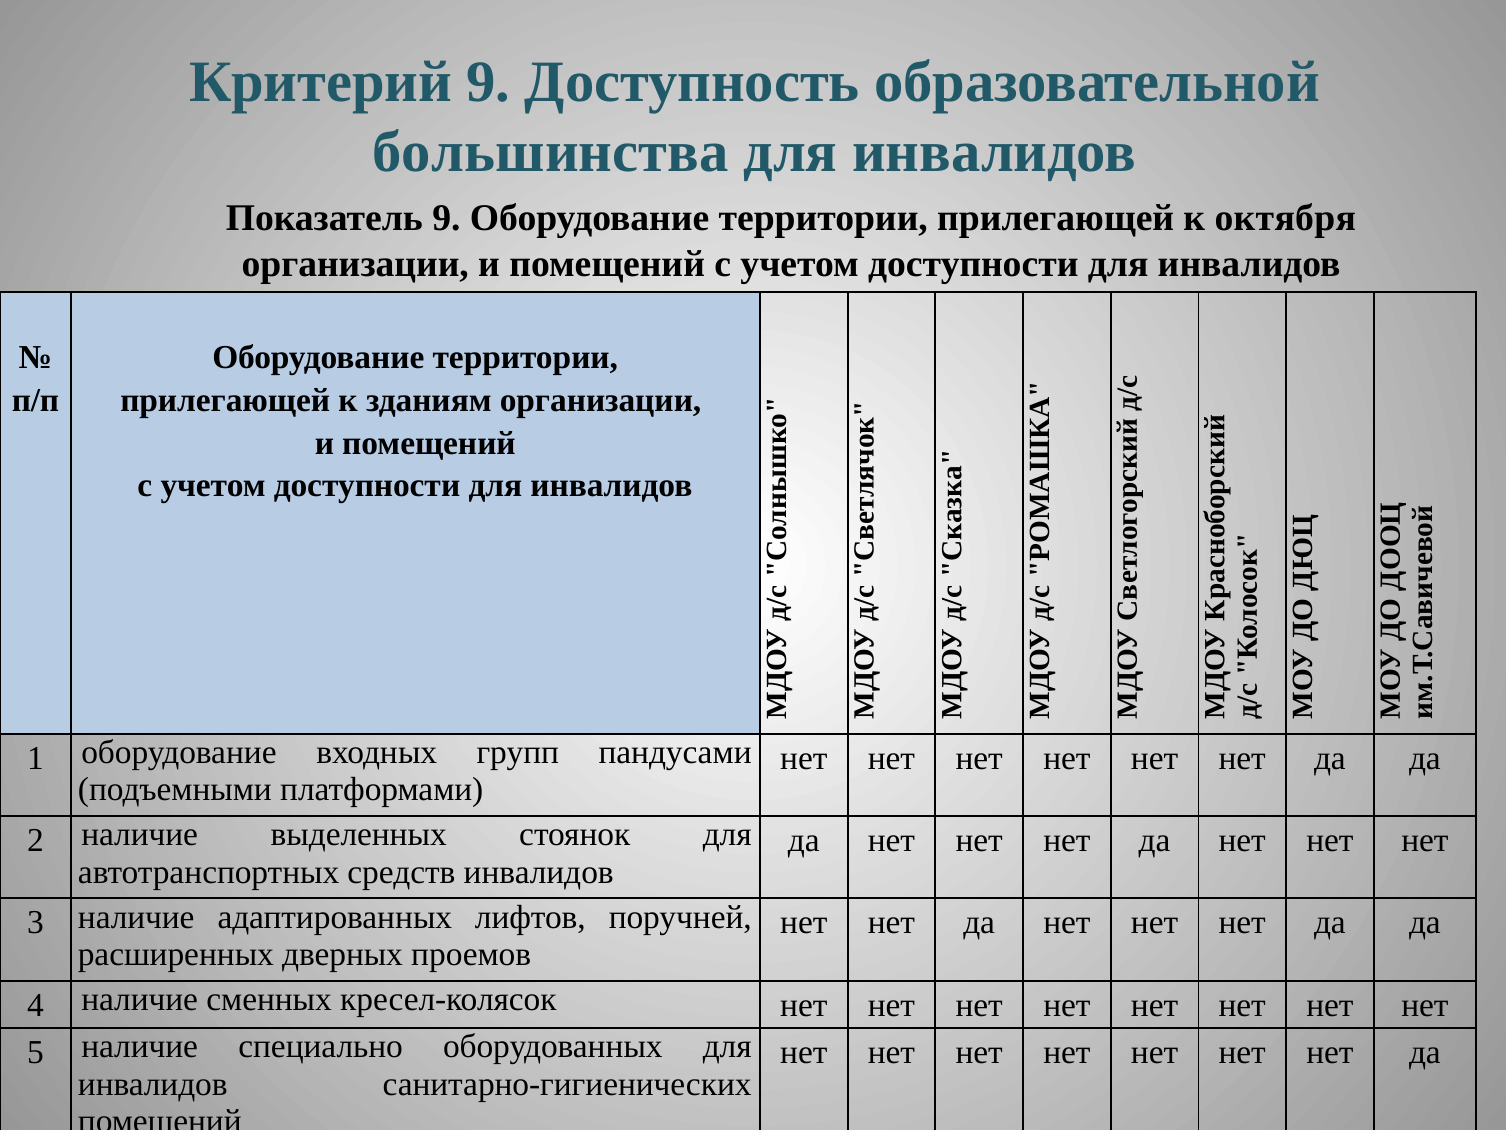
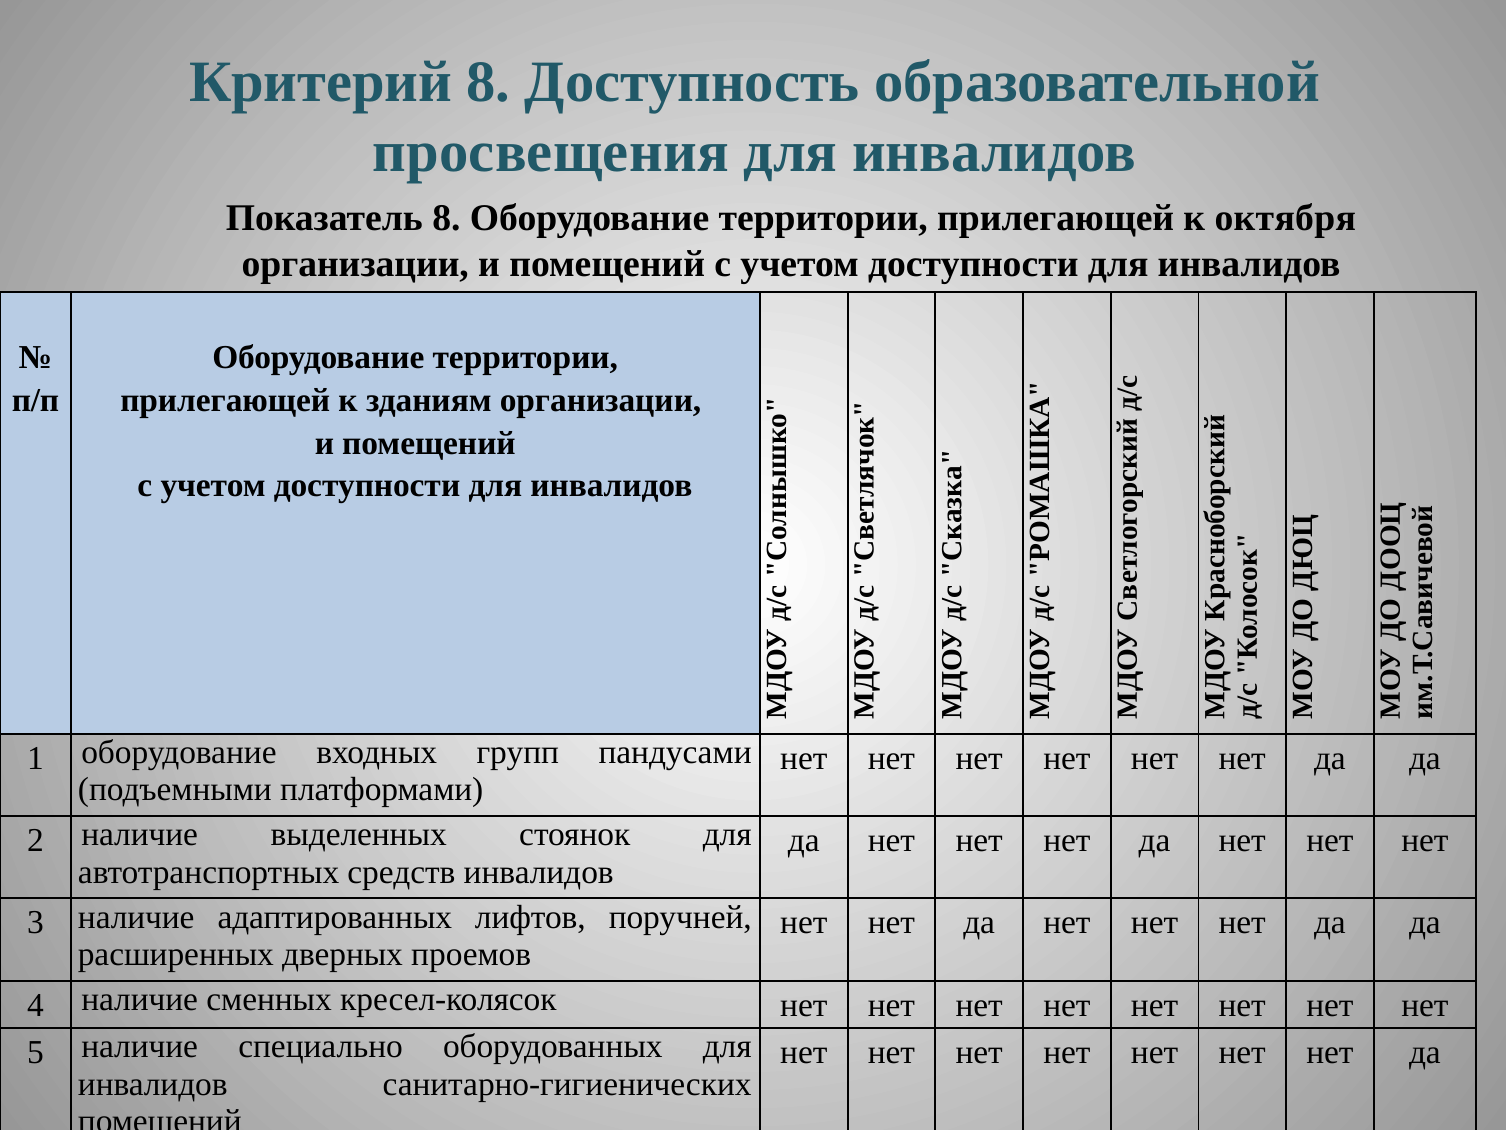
Критерий 9: 9 -> 8 (489, 82)
большинства: большинства -> просвещения (551, 152)
Показатель 9: 9 -> 8 (446, 218)
